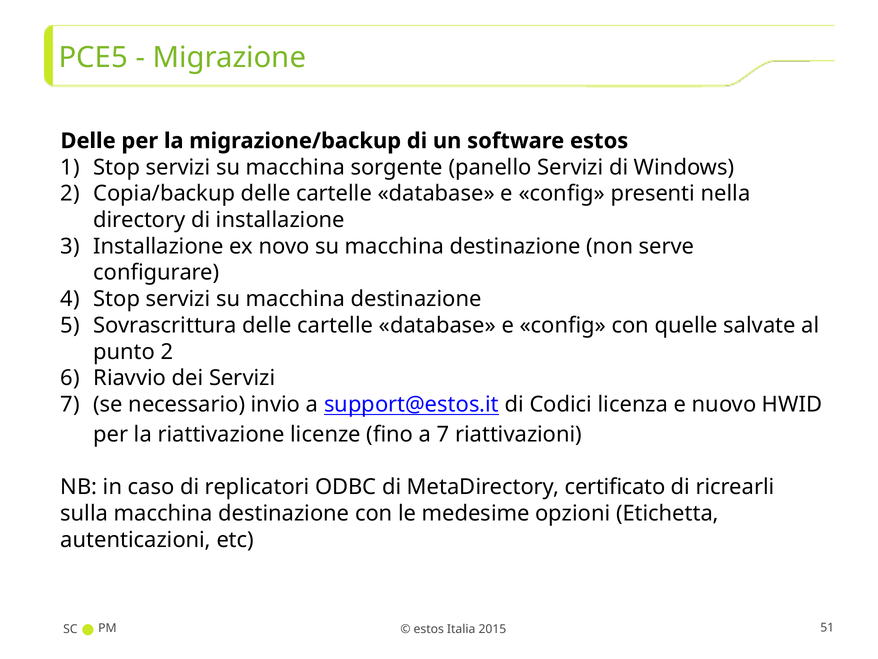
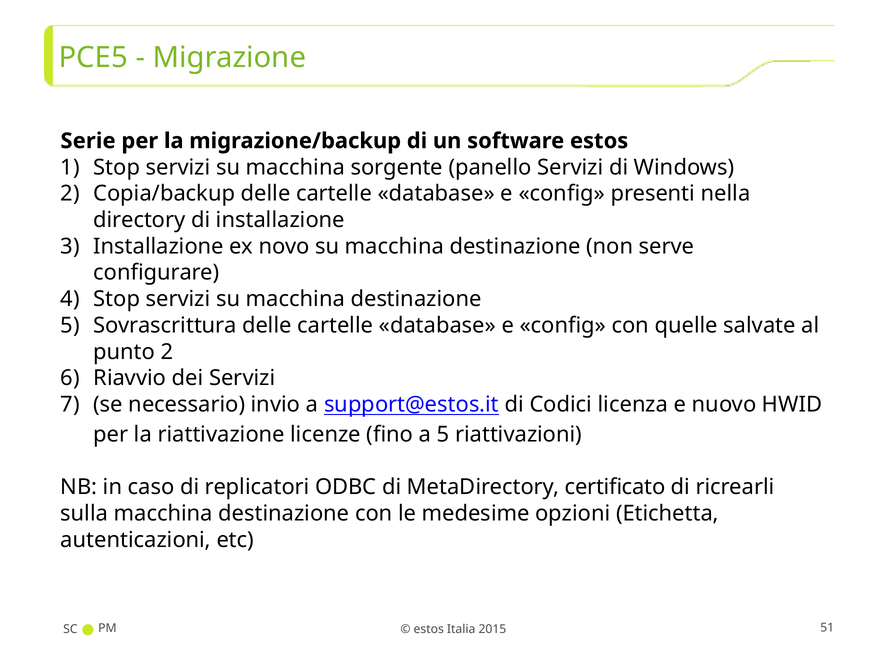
Delle: Delle -> Serie (88, 141)
a 7: 7 -> 5 (443, 434)
